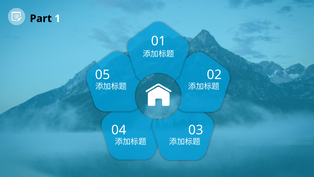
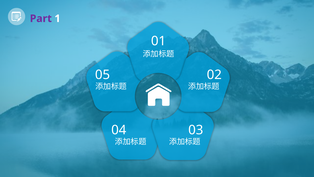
Part colour: black -> purple (41, 19)
